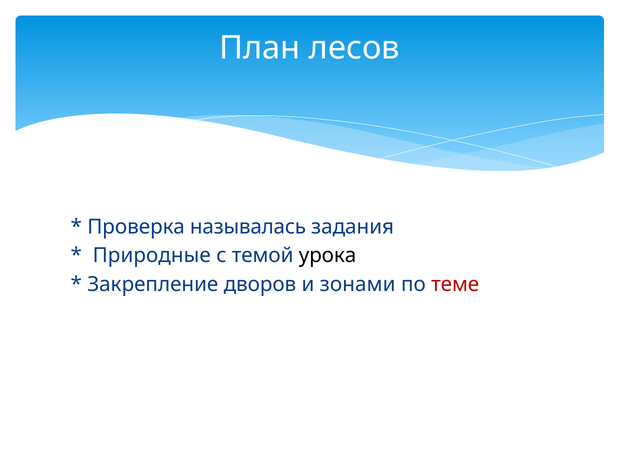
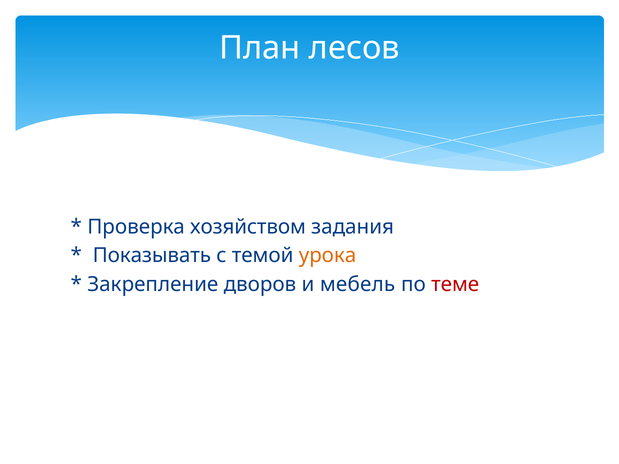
называлась: называлась -> хозяйством (248, 227)
Природные: Природные -> Показывать (152, 256)
урока colour: black -> orange (328, 256)
зонами: зонами -> мебель (358, 285)
